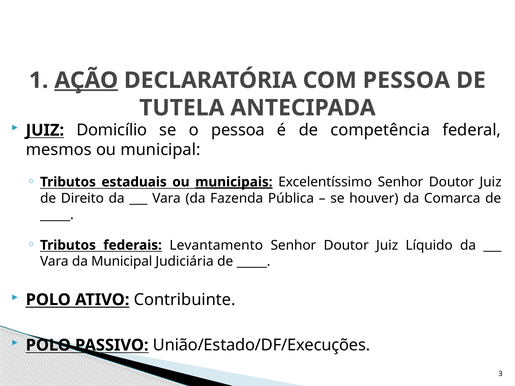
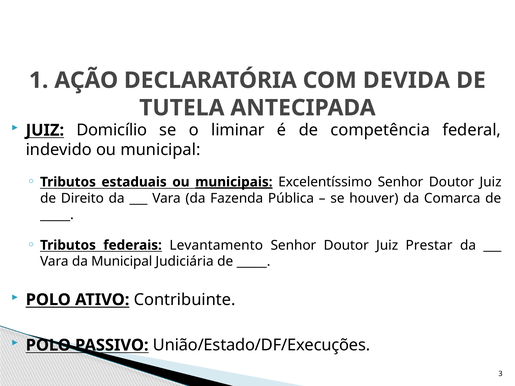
AÇÃO underline: present -> none (86, 80)
COM PESSOA: PESSOA -> DEVIDA (406, 80)
o pessoa: pessoa -> liminar (238, 130)
mesmos: mesmos -> indevido (59, 150)
Líquido: Líquido -> Prestar (429, 245)
